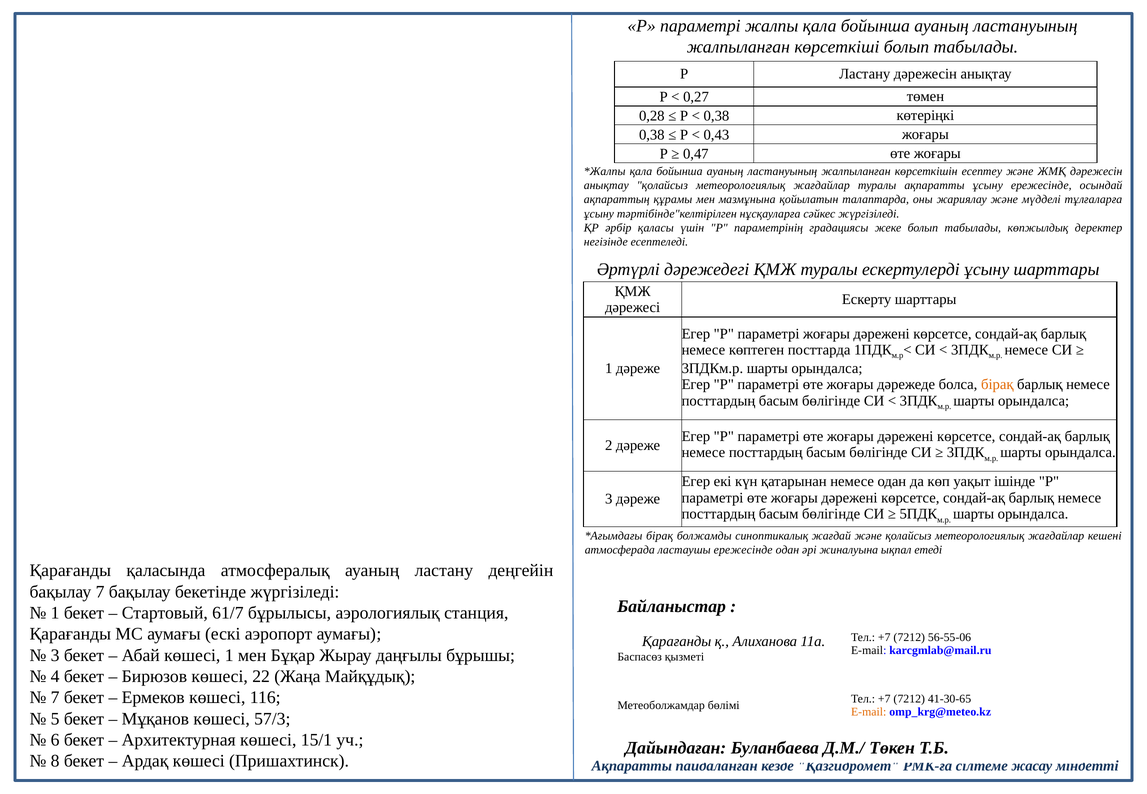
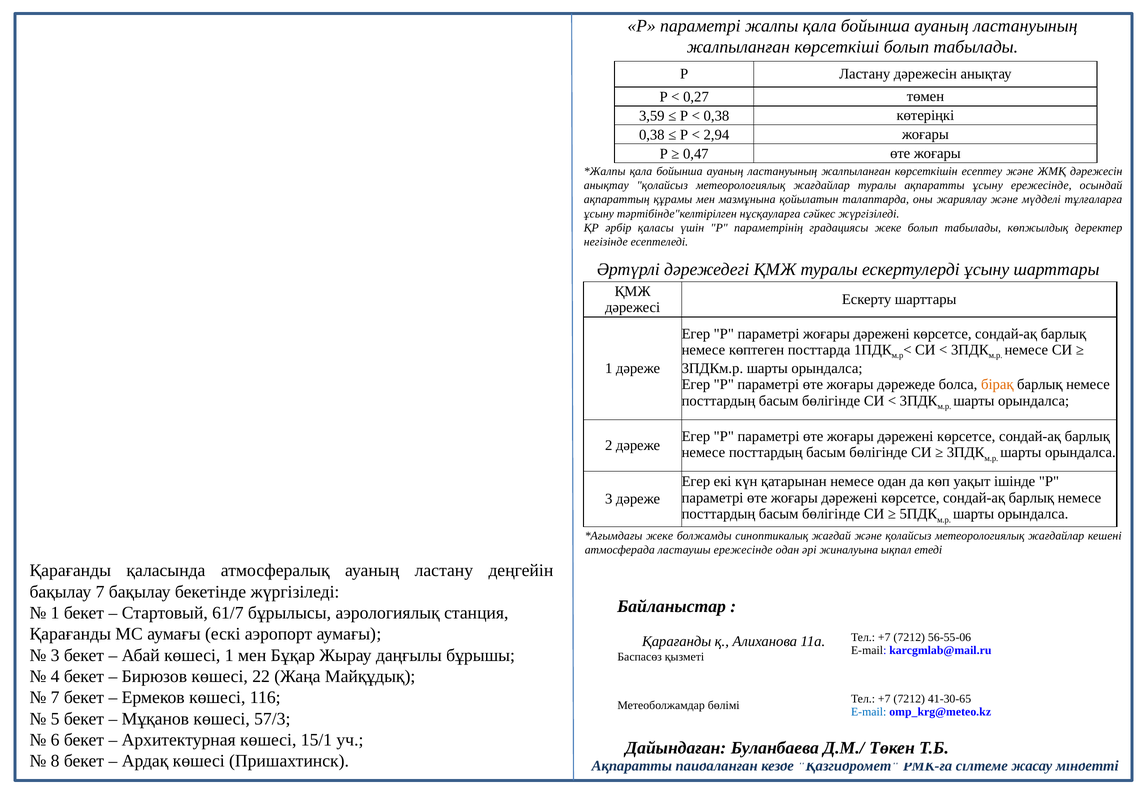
0,28: 0,28 -> 3,59 (652, 116)
0,43: 0,43 -> 2,94 (716, 135)
бірақ: бірақ -> жеке (660, 536)
E-mail colour: orange -> blue (869, 712)
